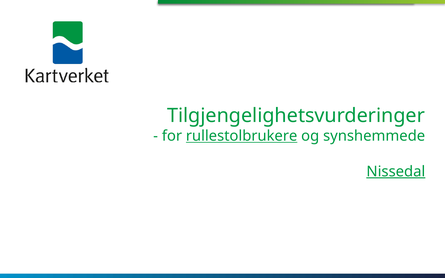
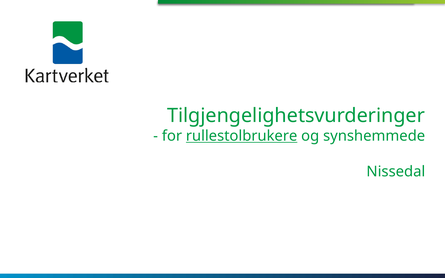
Nissedal underline: present -> none (396, 172)
